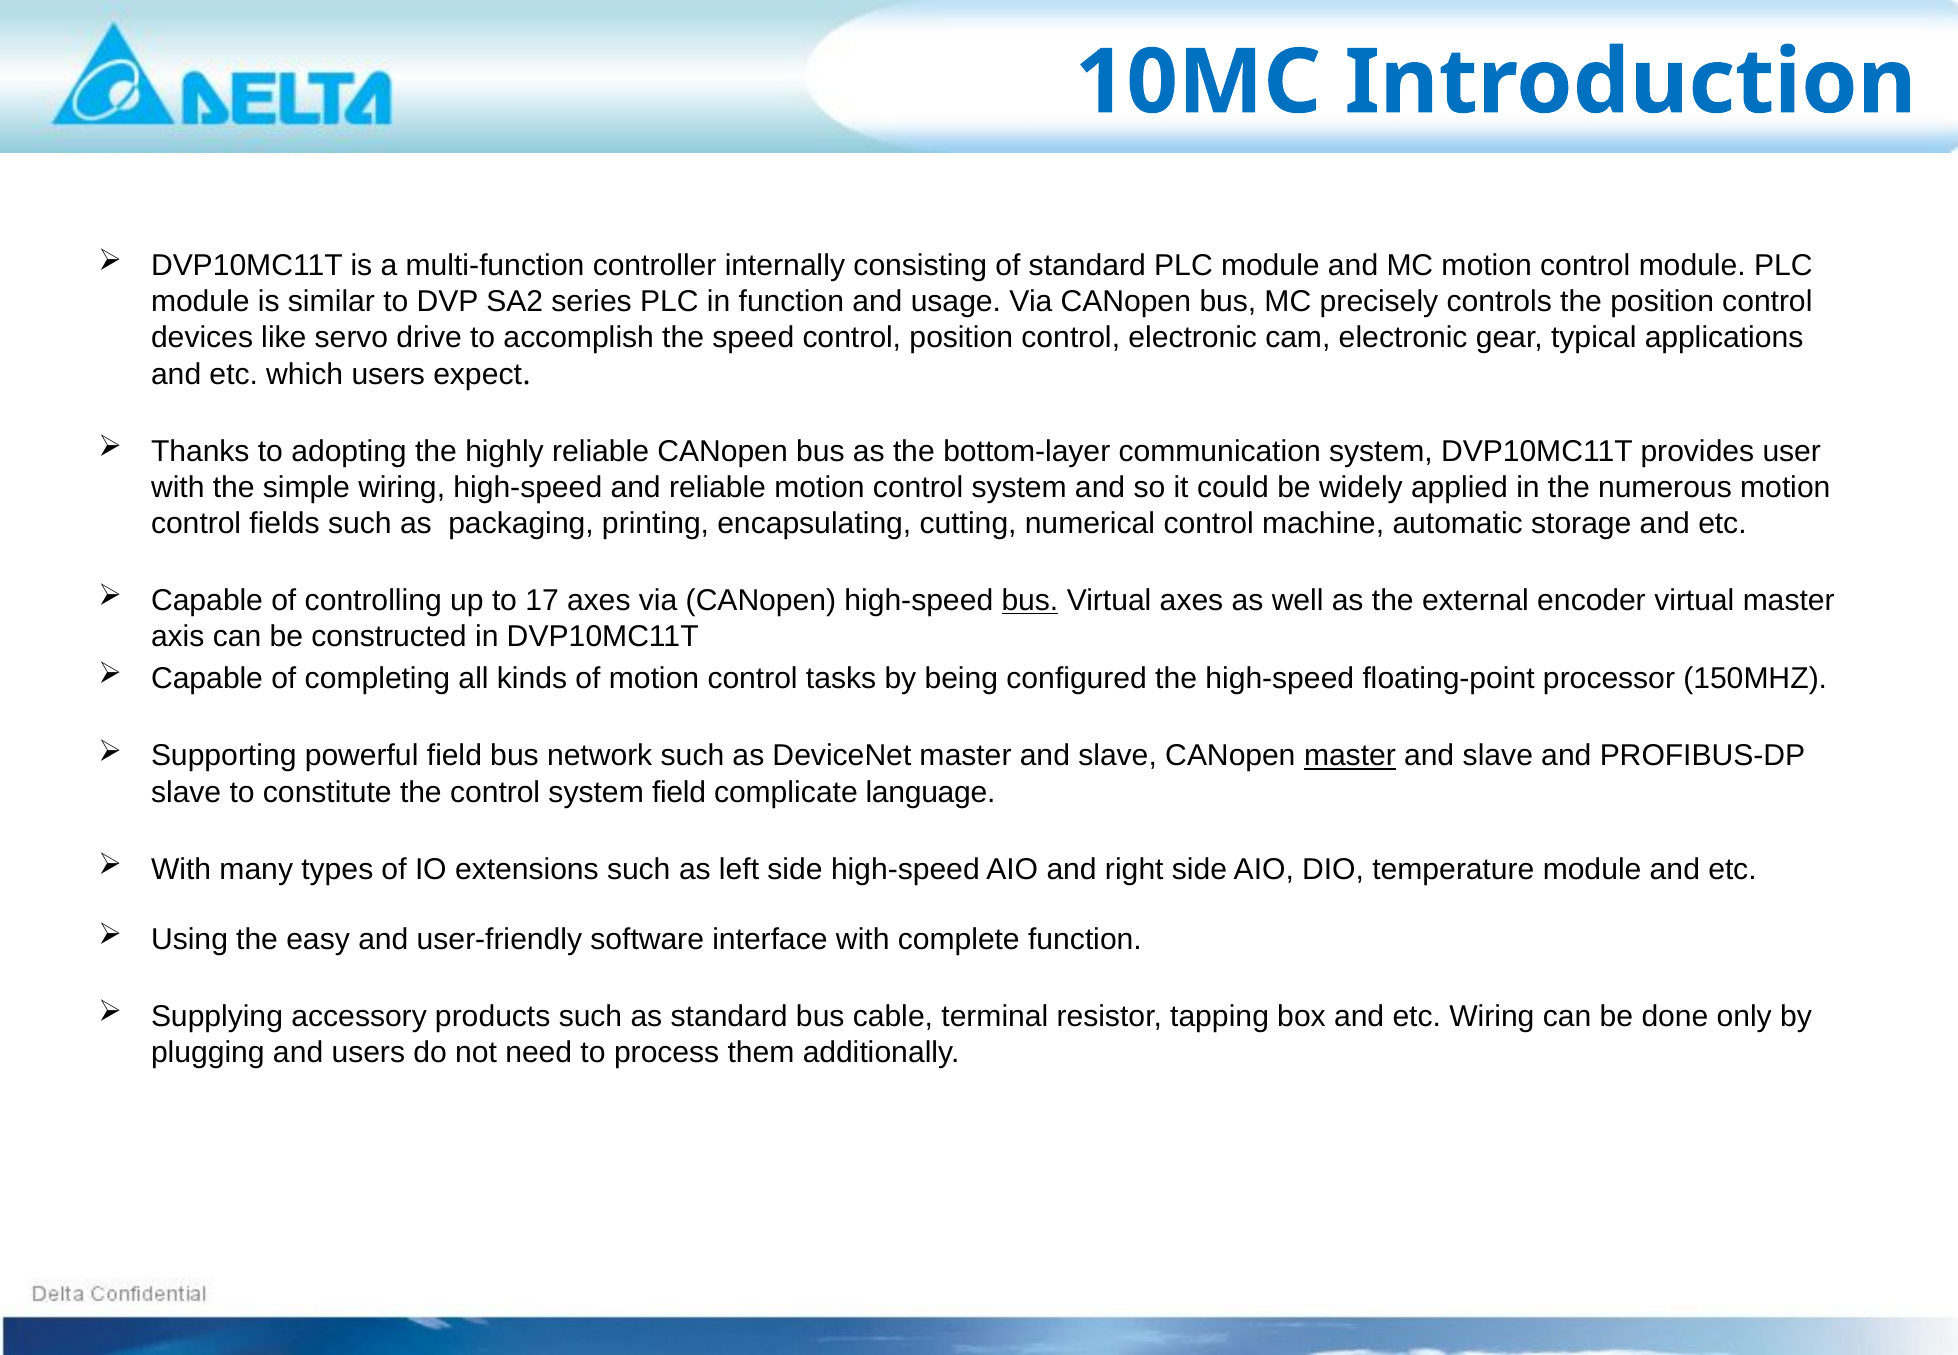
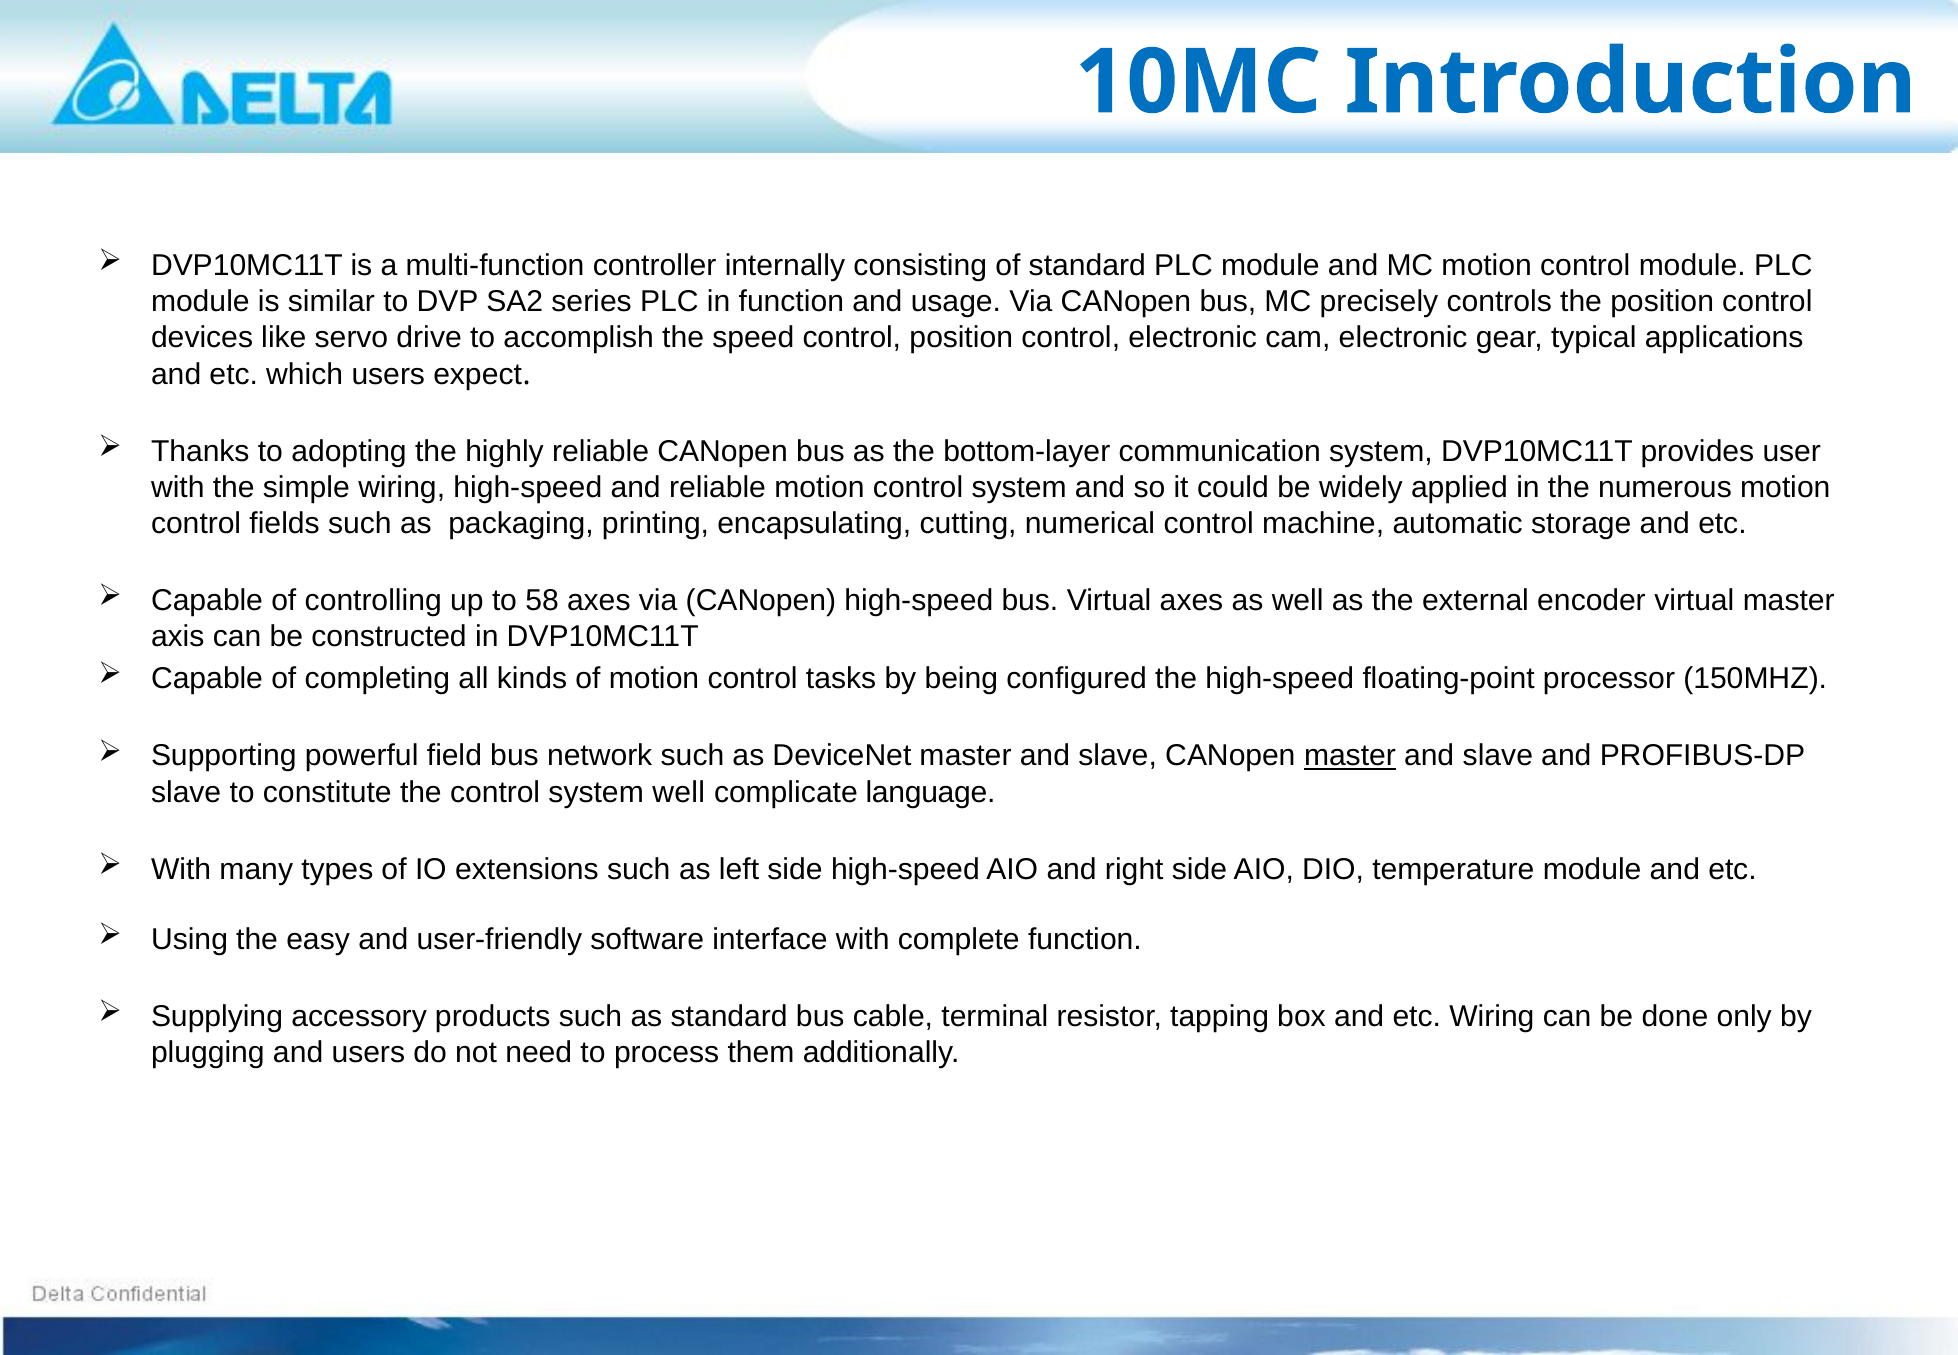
17: 17 -> 58 (542, 601)
bus underline: present -> none (1030, 601)
system field: field -> well (679, 792)
